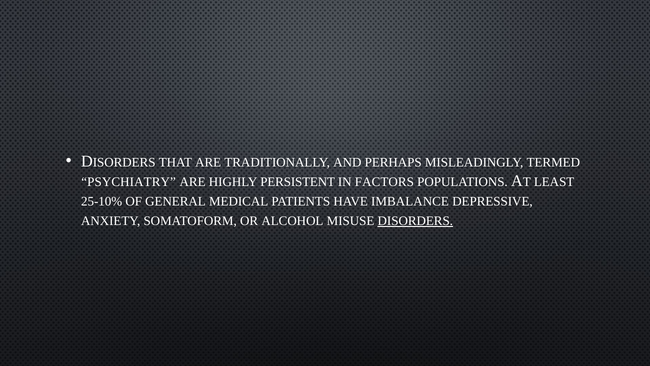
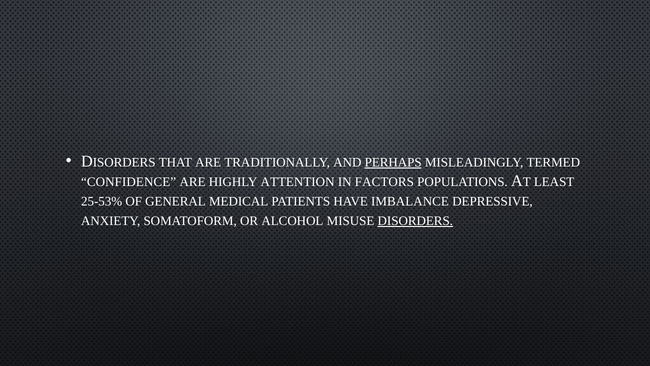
PERHAPS underline: none -> present (393, 162)
PSYCHIATRY: PSYCHIATRY -> CONFIDENCE (129, 182)
PERSISTENT: PERSISTENT -> ATTENTION (298, 182)
25-10%: 25-10% -> 25-53% (102, 201)
